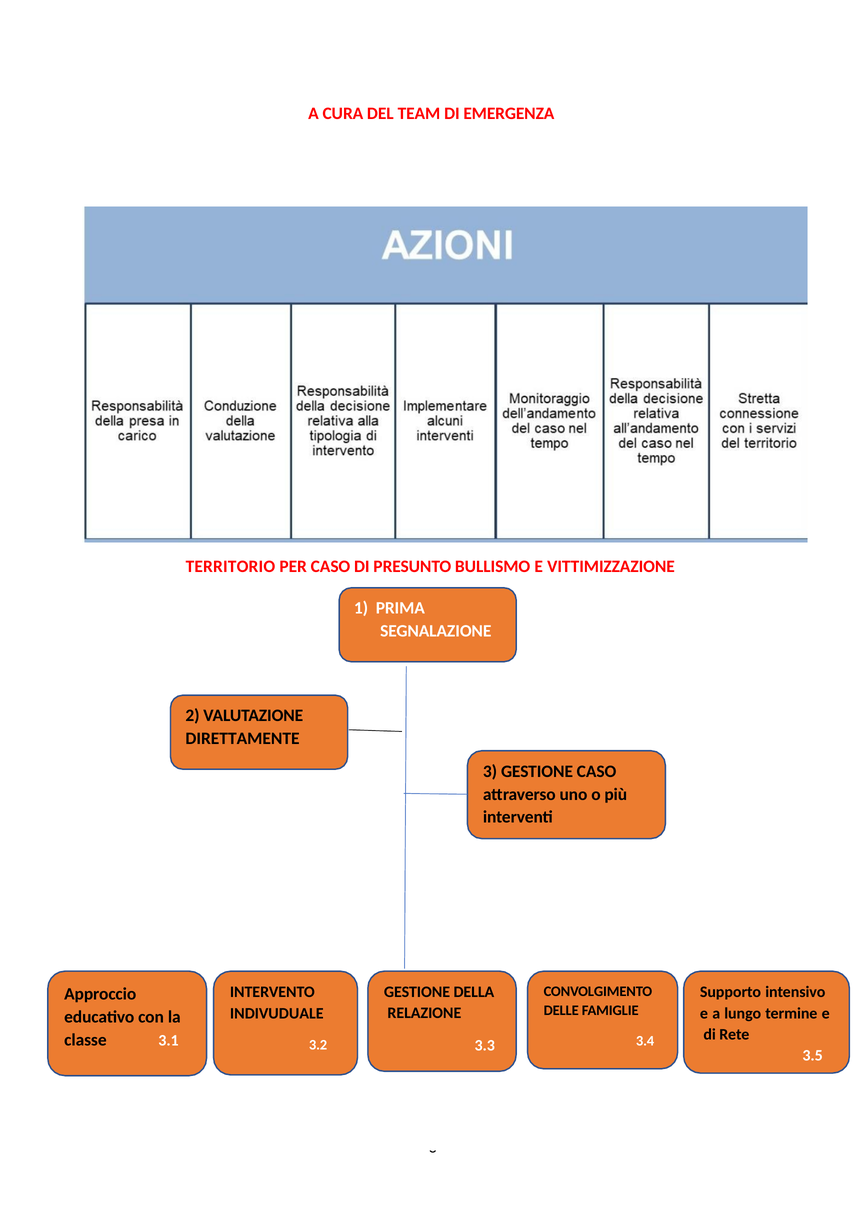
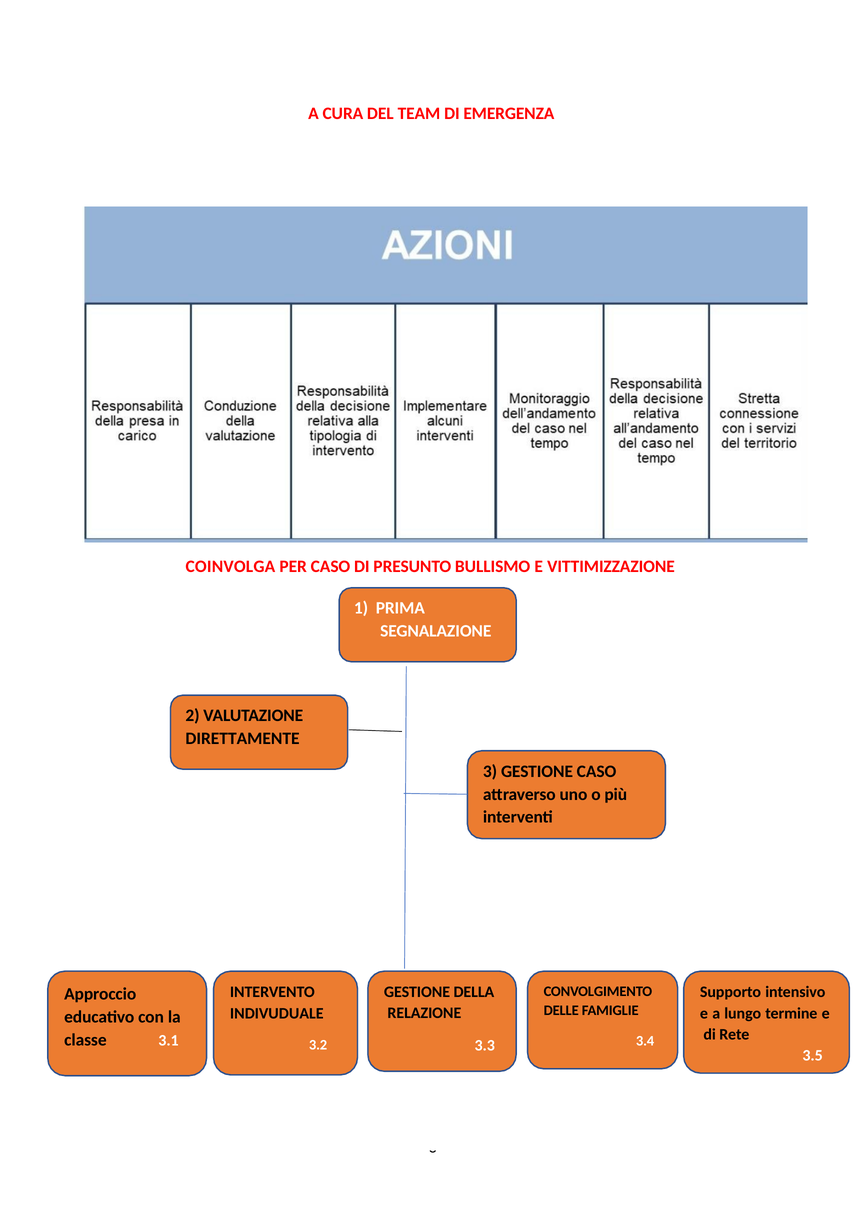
TERRITORIO: TERRITORIO -> COINVOLGA (230, 567)
